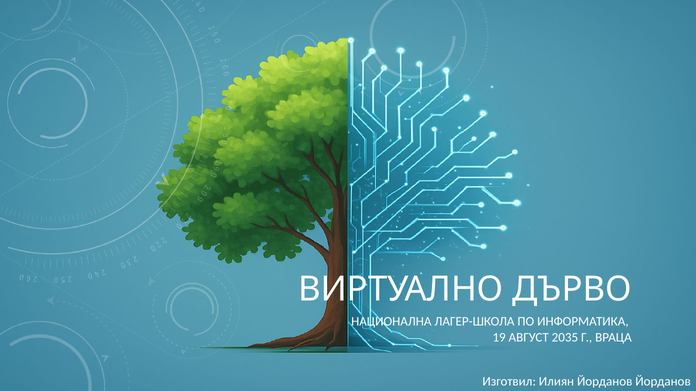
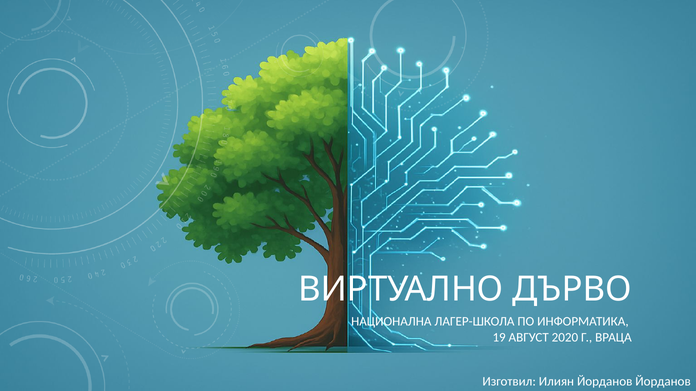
2035: 2035 -> 2020 (565, 338)
